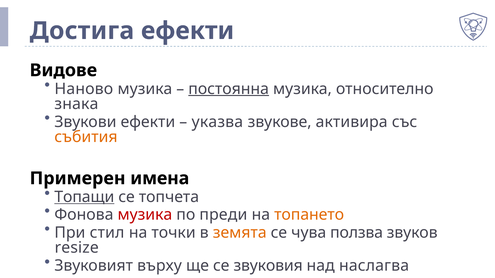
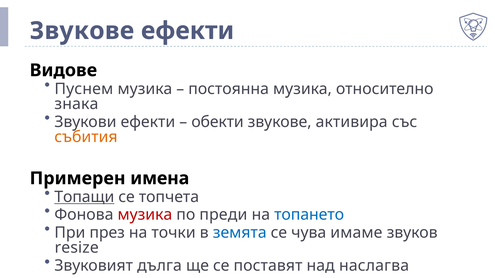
Достига: Достига -> Звукове (82, 31)
Наново: Наново -> Пуснем (84, 89)
постоянна underline: present -> none (229, 89)
указва: указва -> обекти (218, 122)
топането colour: orange -> blue (309, 215)
стил: стил -> през (107, 233)
земята colour: orange -> blue (240, 233)
ползва: ползва -> имаме (356, 233)
върху: върху -> дълга (159, 266)
звуковия: звуковия -> поставят (268, 266)
